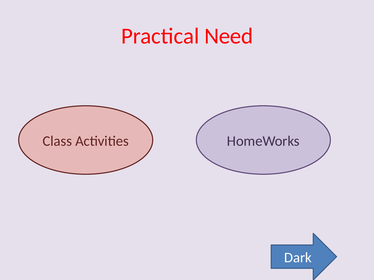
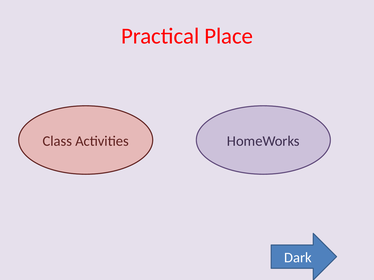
Need: Need -> Place (229, 36)
